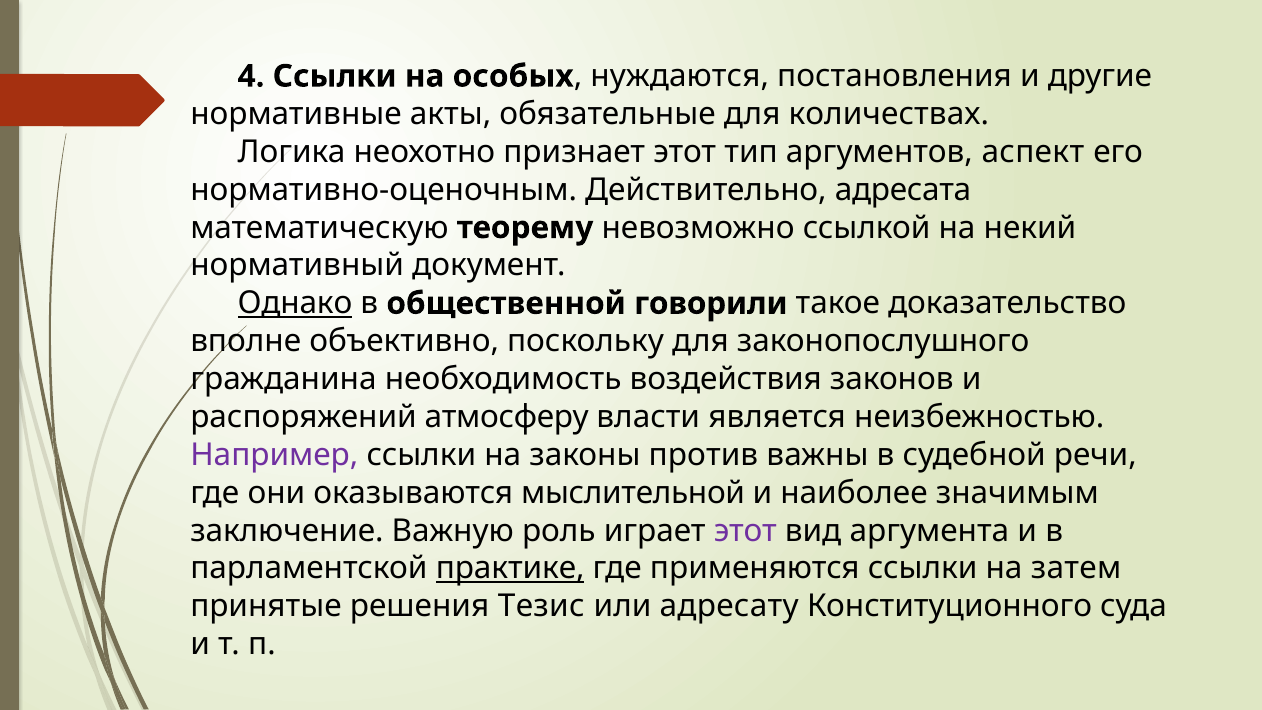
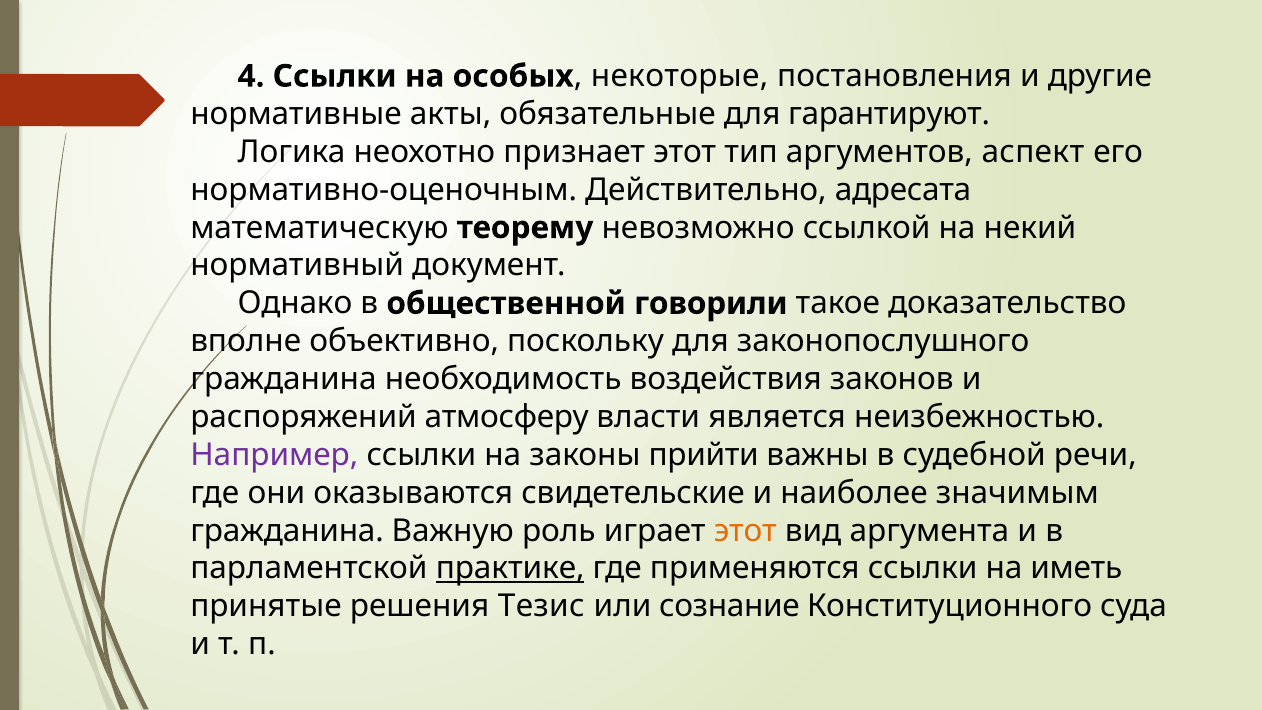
нуждаются: нуждаются -> некоторые (680, 76)
количествах: количествах -> гарантируют (889, 114)
Однако underline: present -> none (295, 303)
против: против -> прийти (704, 455)
мыслительной: мыслительной -> свидетельские (633, 493)
заключение: заключение -> гражданина (287, 531)
этот colour: purple -> orange (745, 531)
затем: затем -> иметь (1076, 568)
адресату: адресату -> сознание (729, 606)
